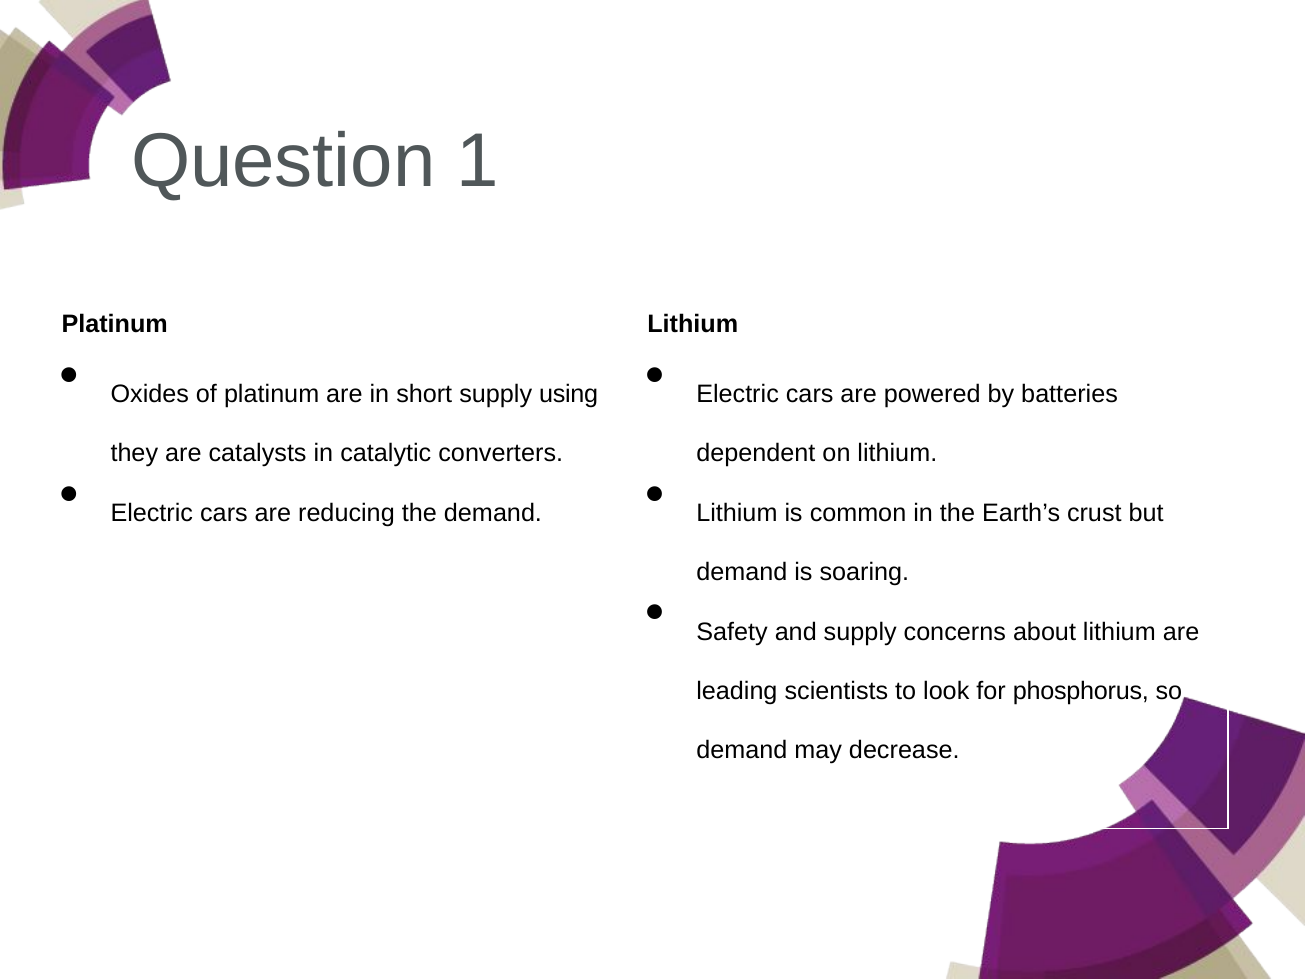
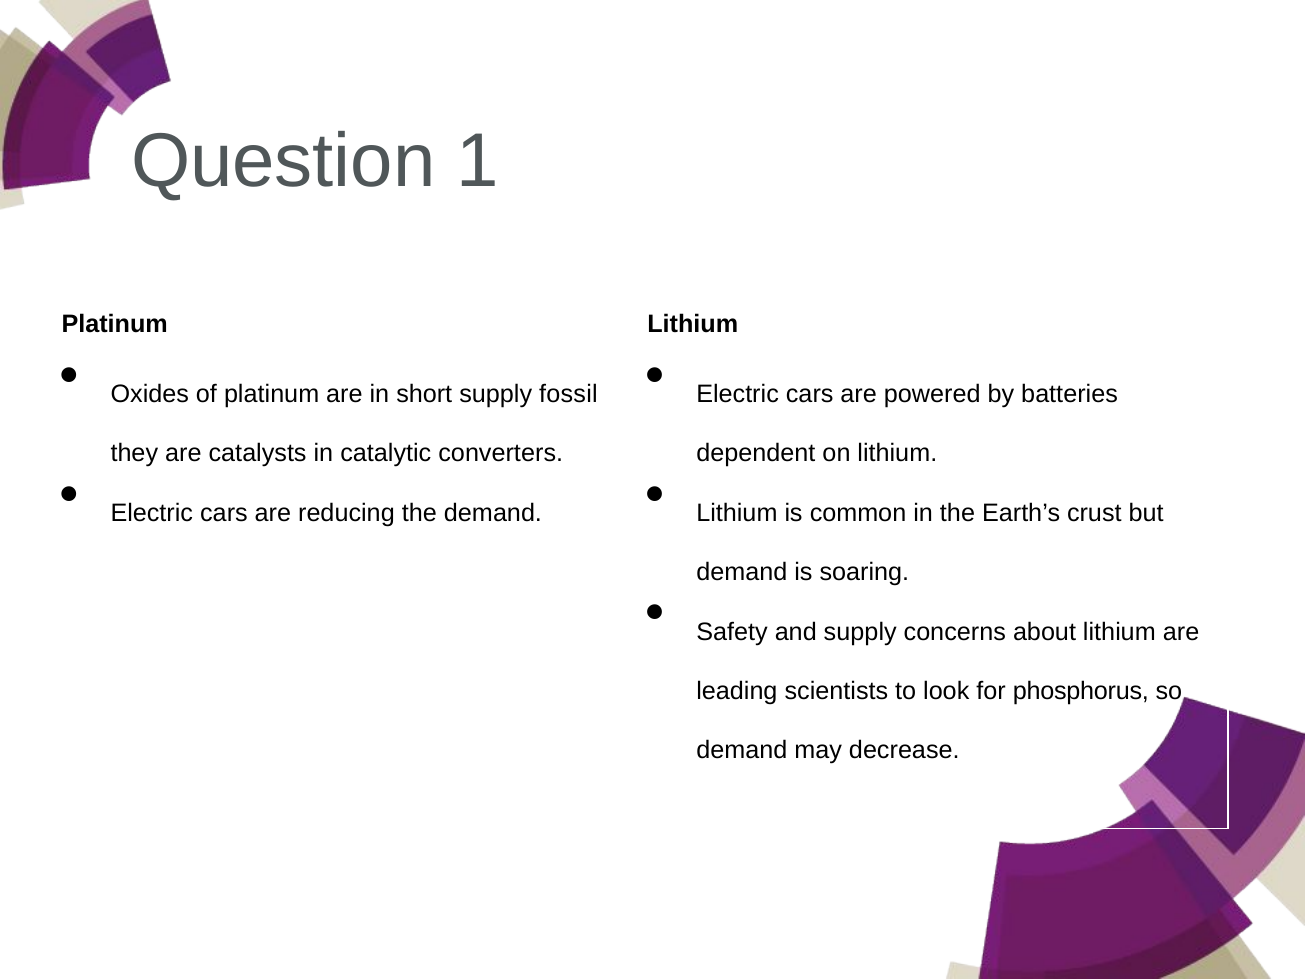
using: using -> fossil (568, 394)
